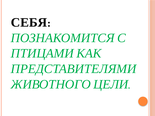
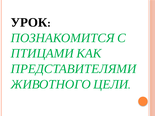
СЕБЯ: СЕБЯ -> УРОК (29, 22)
